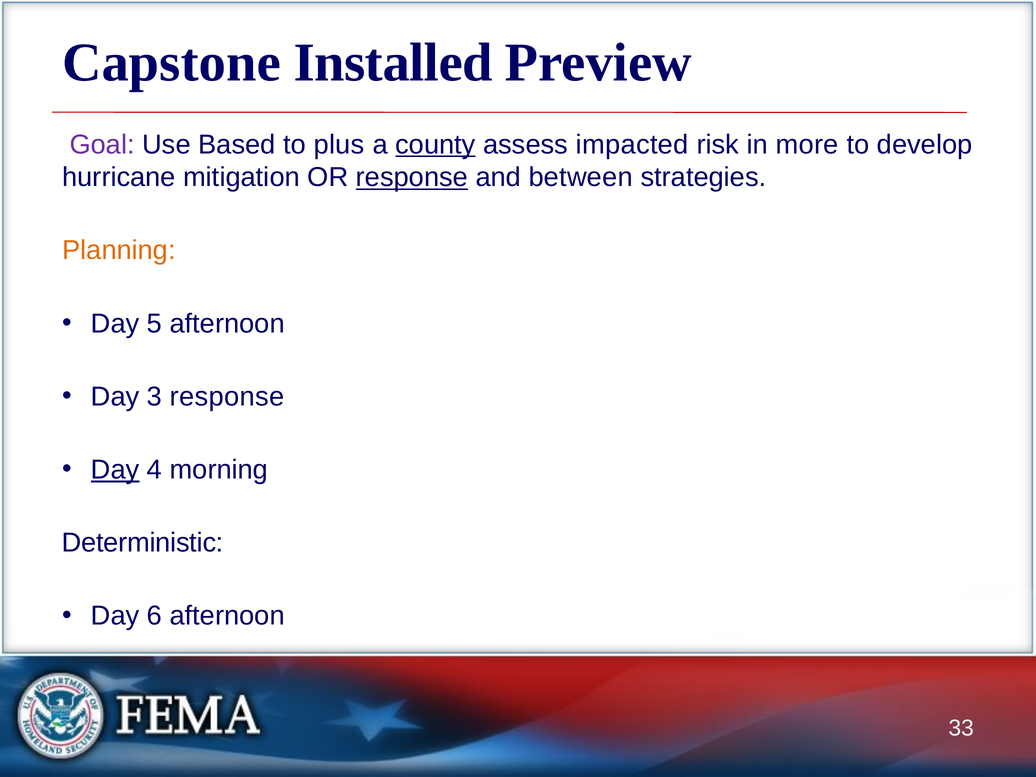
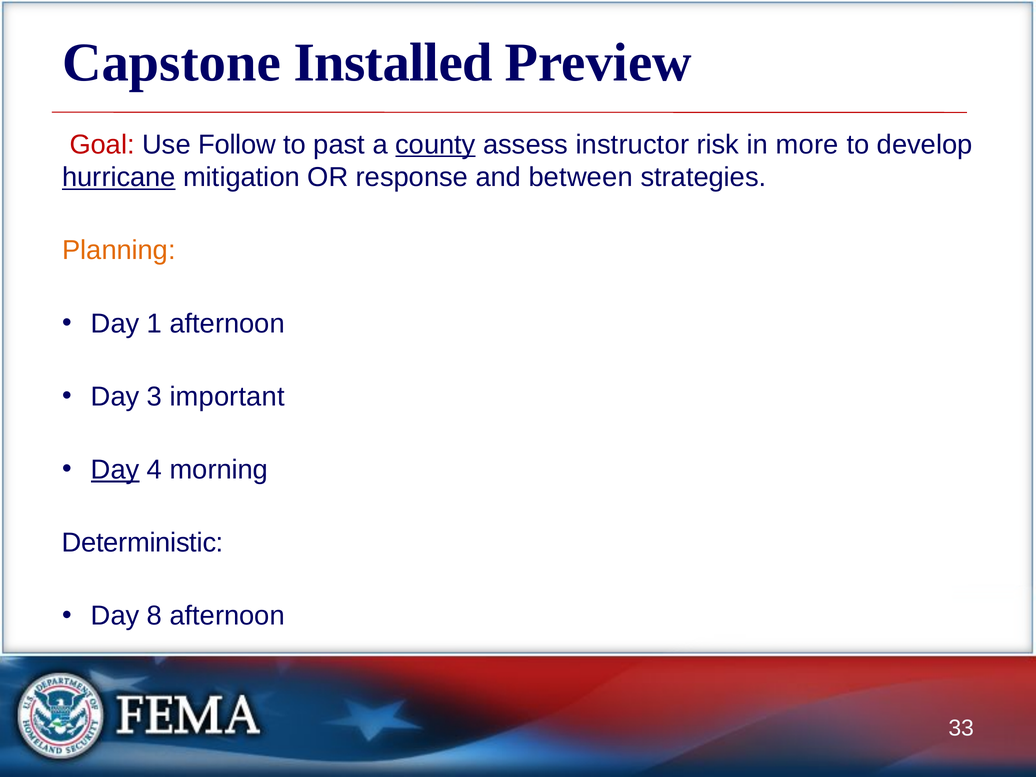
Goal colour: purple -> red (102, 145)
Based: Based -> Follow (237, 145)
plus: plus -> past (339, 145)
impacted: impacted -> instructor (632, 145)
hurricane underline: none -> present (119, 177)
response underline: present -> none (412, 177)
5: 5 -> 1 (154, 324)
3 response: response -> important (227, 397)
6: 6 -> 8 (154, 616)
